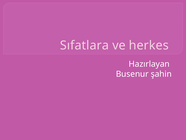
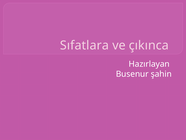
herkes: herkes -> çıkınca (149, 45)
